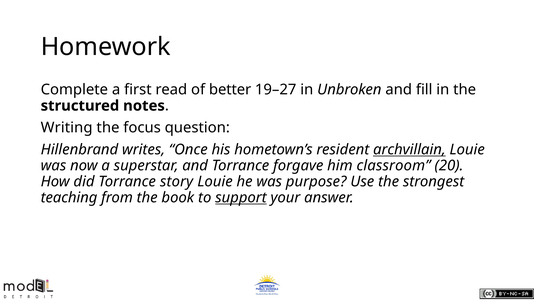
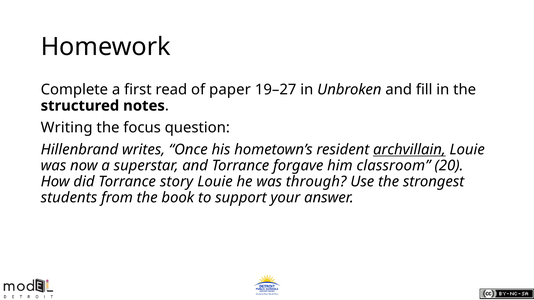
better: better -> paper (230, 90)
purpose: purpose -> through (316, 182)
teaching: teaching -> students (69, 198)
support underline: present -> none (241, 198)
